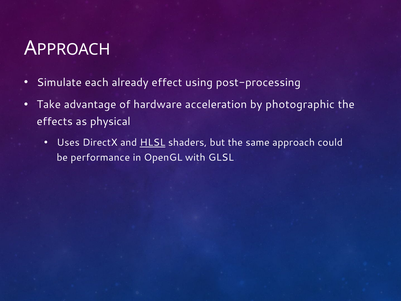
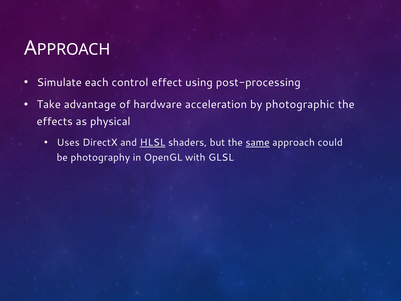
already: already -> control (130, 82)
same underline: none -> present (258, 142)
performance: performance -> photography (100, 157)
